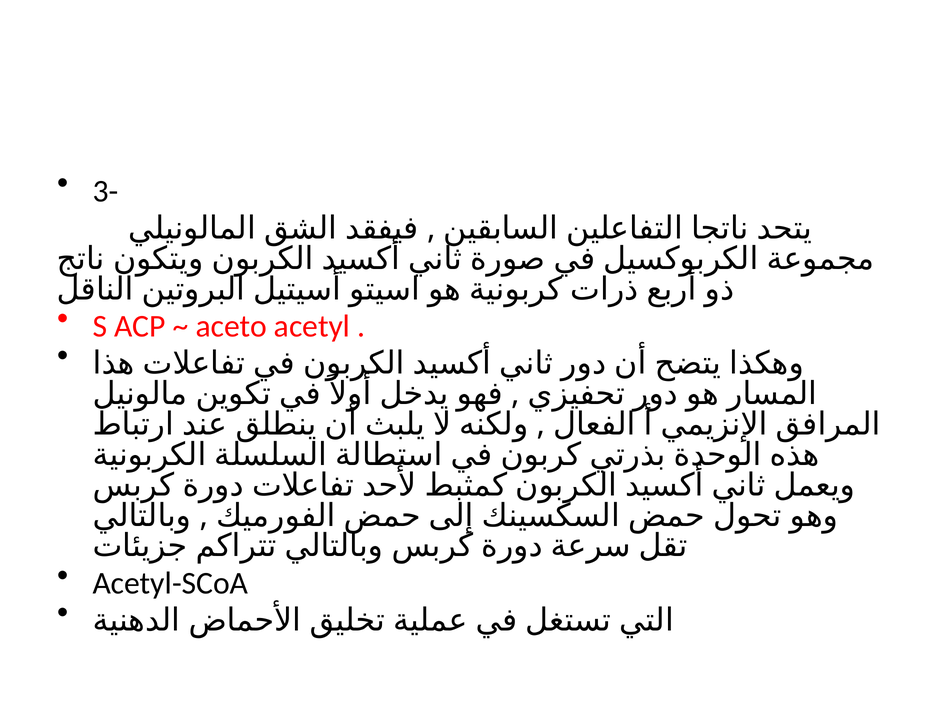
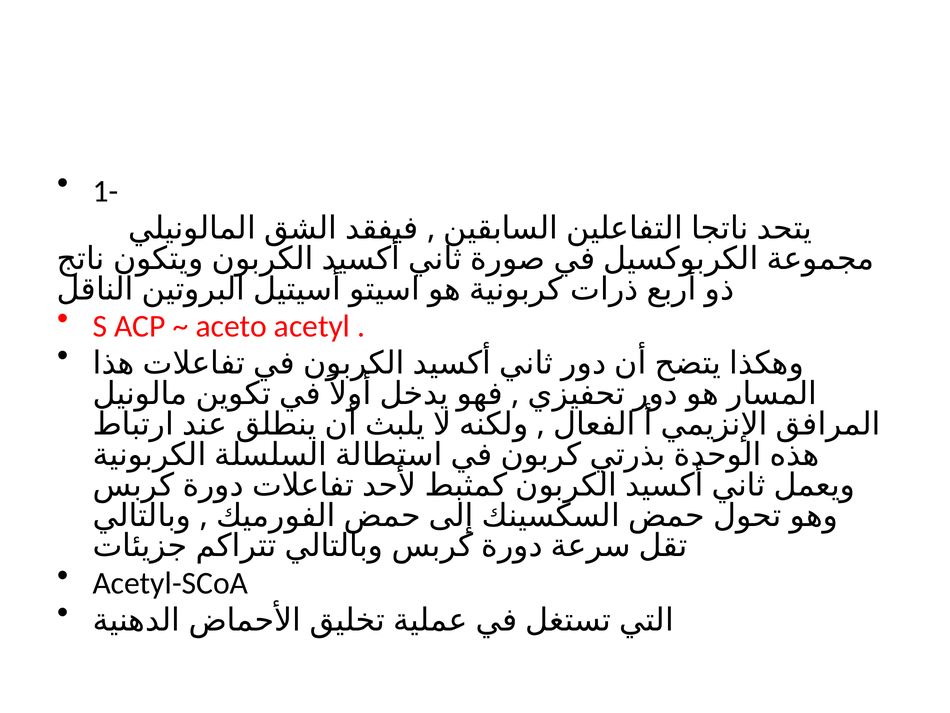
3-: 3- -> 1- (106, 191)
